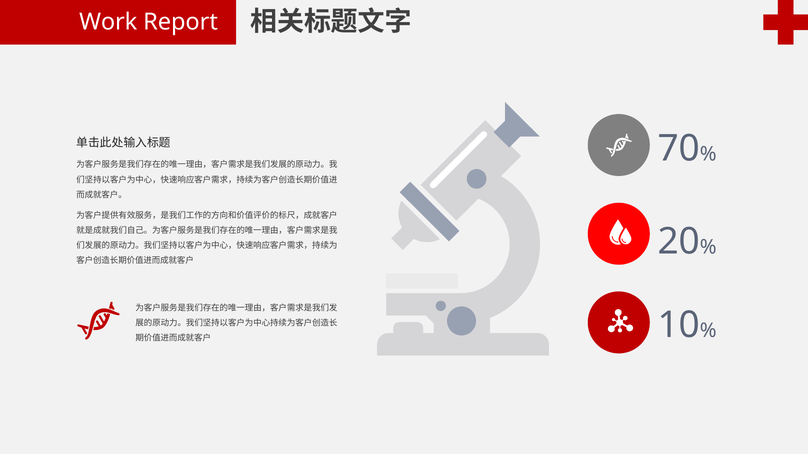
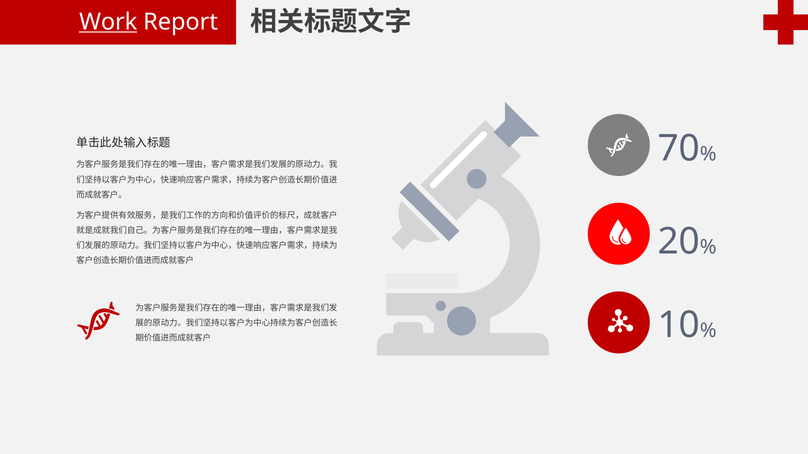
Work underline: none -> present (108, 22)
